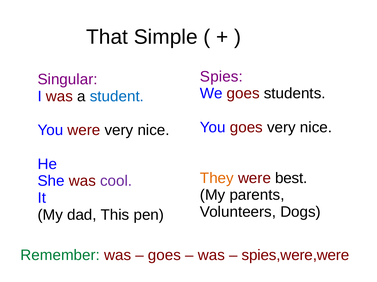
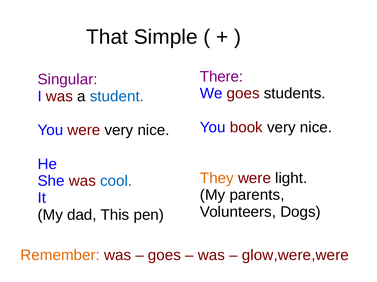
Spies: Spies -> There (222, 77)
You goes: goes -> book (246, 128)
best: best -> light (291, 178)
cool colour: purple -> blue (116, 181)
Remember colour: green -> orange (60, 256)
spies,were,were: spies,were,were -> glow,were,were (295, 256)
